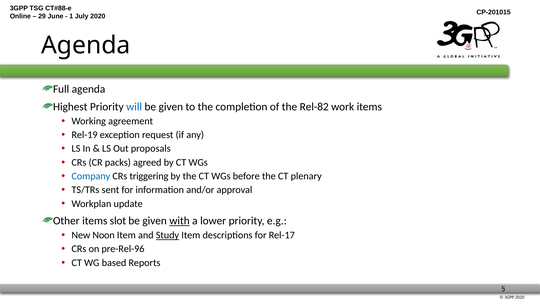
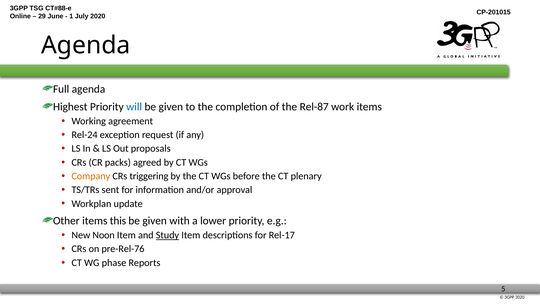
Rel-82: Rel-82 -> Rel-87 (314, 107)
Rel-19: Rel-19 -> Rel-24 (85, 135)
Company colour: blue -> orange (91, 176)
slot: slot -> this (118, 221)
with underline: present -> none (180, 221)
pre-Rel-96: pre-Rel-96 -> pre-Rel-76 (123, 249)
based: based -> phase (114, 263)
